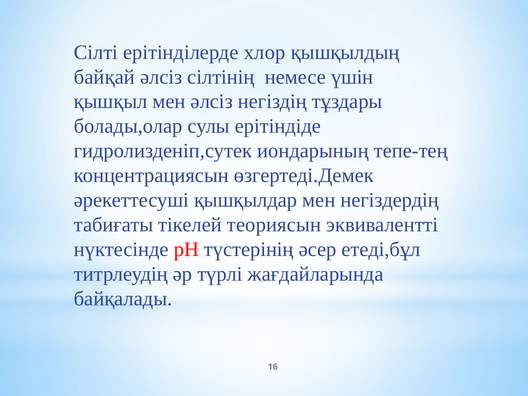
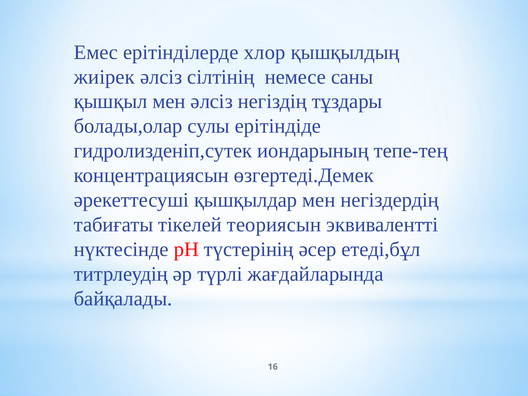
Сілті: Сілті -> Емес (96, 52)
байқай: байқай -> жиірек (104, 77)
үшін: үшін -> саны (352, 77)
